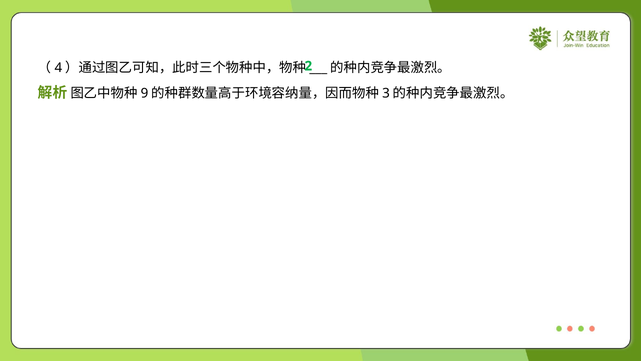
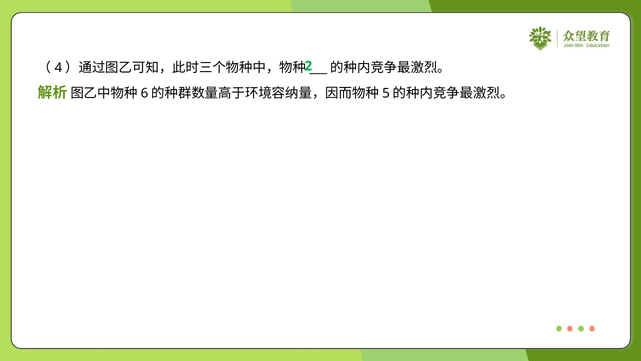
9: 9 -> 6 (145, 93)
3: 3 -> 5 (386, 93)
